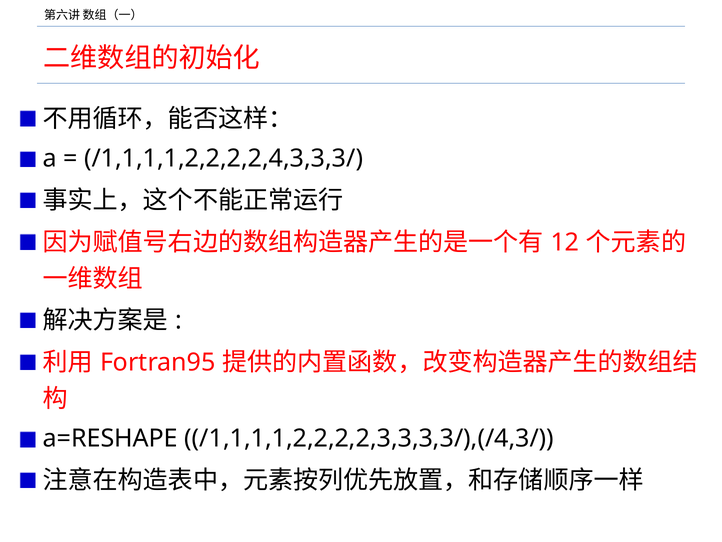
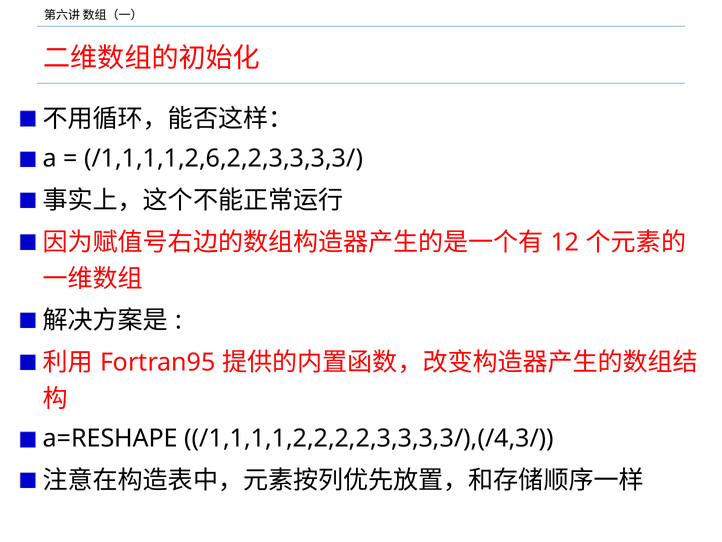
/1,1,1,1,2,2,2,2,4,3,3,3/: /1,1,1,1,2,2,2,2,4,3,3,3/ -> /1,1,1,1,2,6,2,2,3,3,3,3/ (224, 158)
